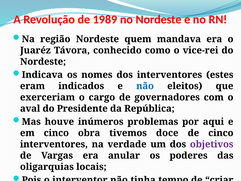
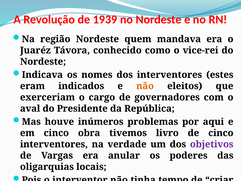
1989: 1989 -> 1939 (105, 19)
não colour: blue -> orange (145, 86)
doce: doce -> livro (167, 133)
